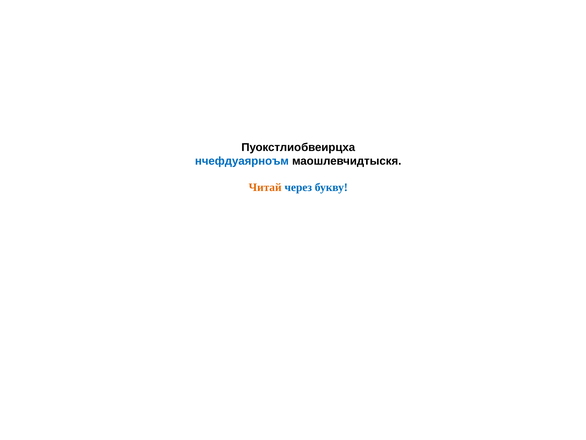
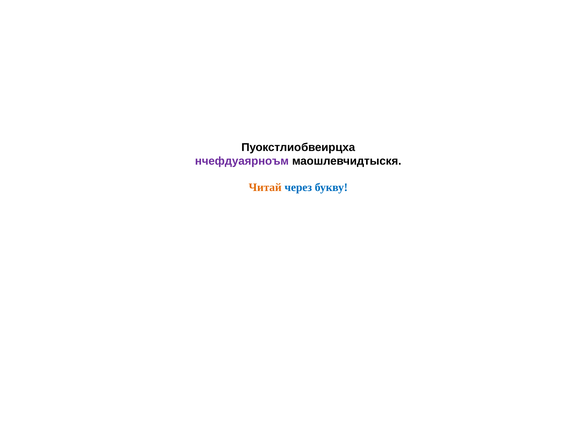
нчефдуаярноъм colour: blue -> purple (242, 161)
